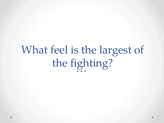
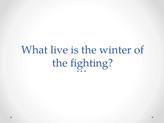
feel: feel -> live (59, 50)
largest: largest -> winter (115, 50)
